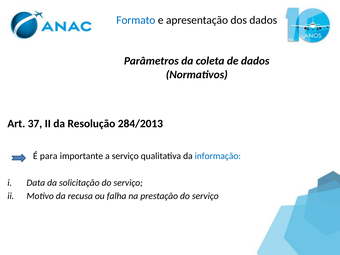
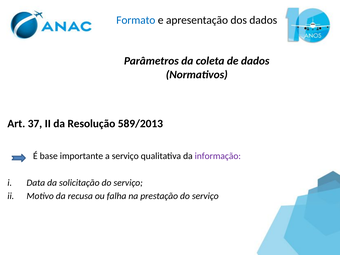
284/2013: 284/2013 -> 589/2013 (140, 124)
para: para -> base (49, 156)
informação colour: blue -> purple (218, 156)
